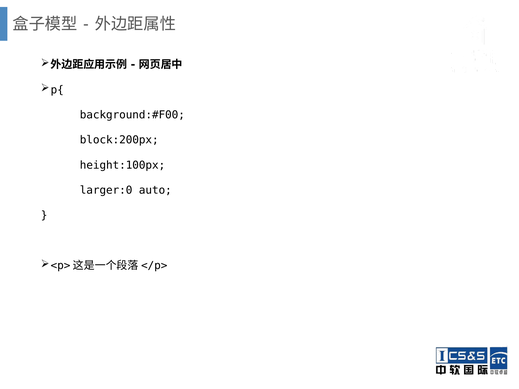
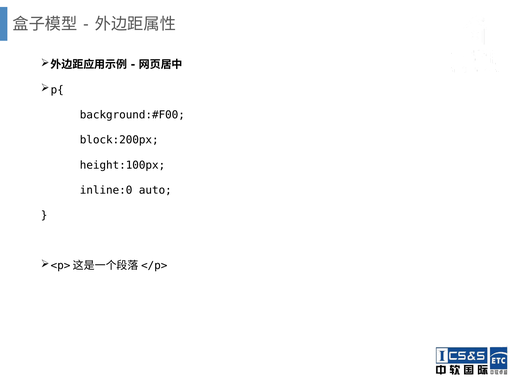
larger:0: larger:0 -> inline:0 (106, 190)
